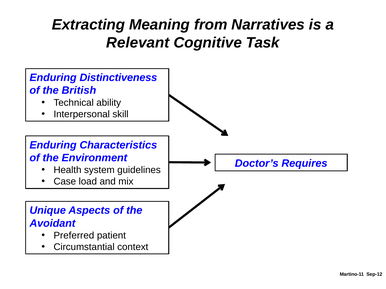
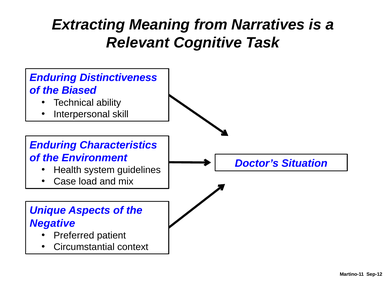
British: British -> Biased (79, 91)
Requires: Requires -> Situation (304, 164)
Avoidant: Avoidant -> Negative (52, 224)
